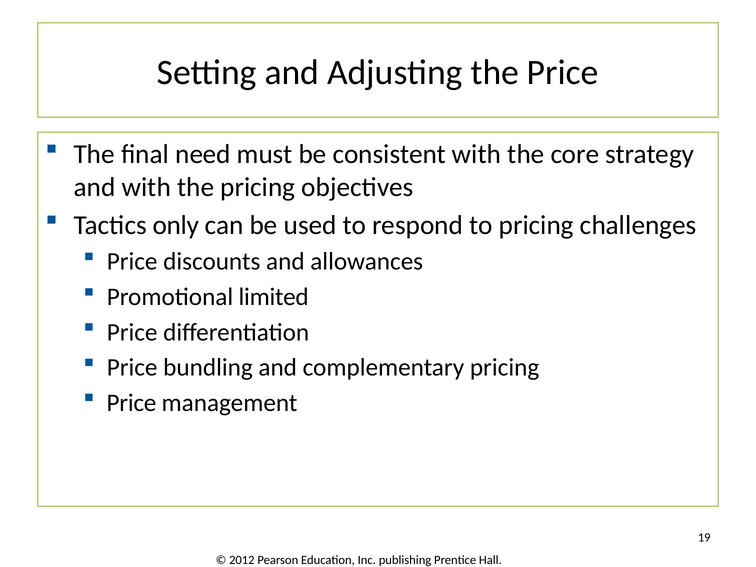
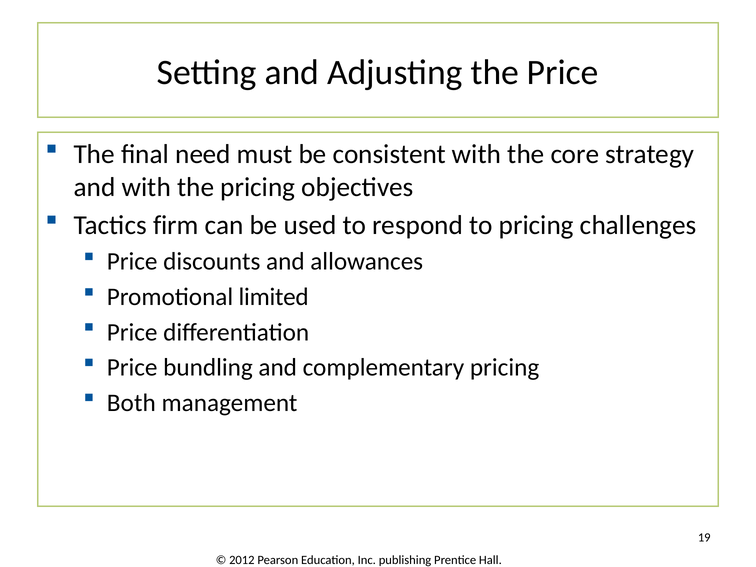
only: only -> firm (176, 225)
Price: Price -> Both (131, 403)
